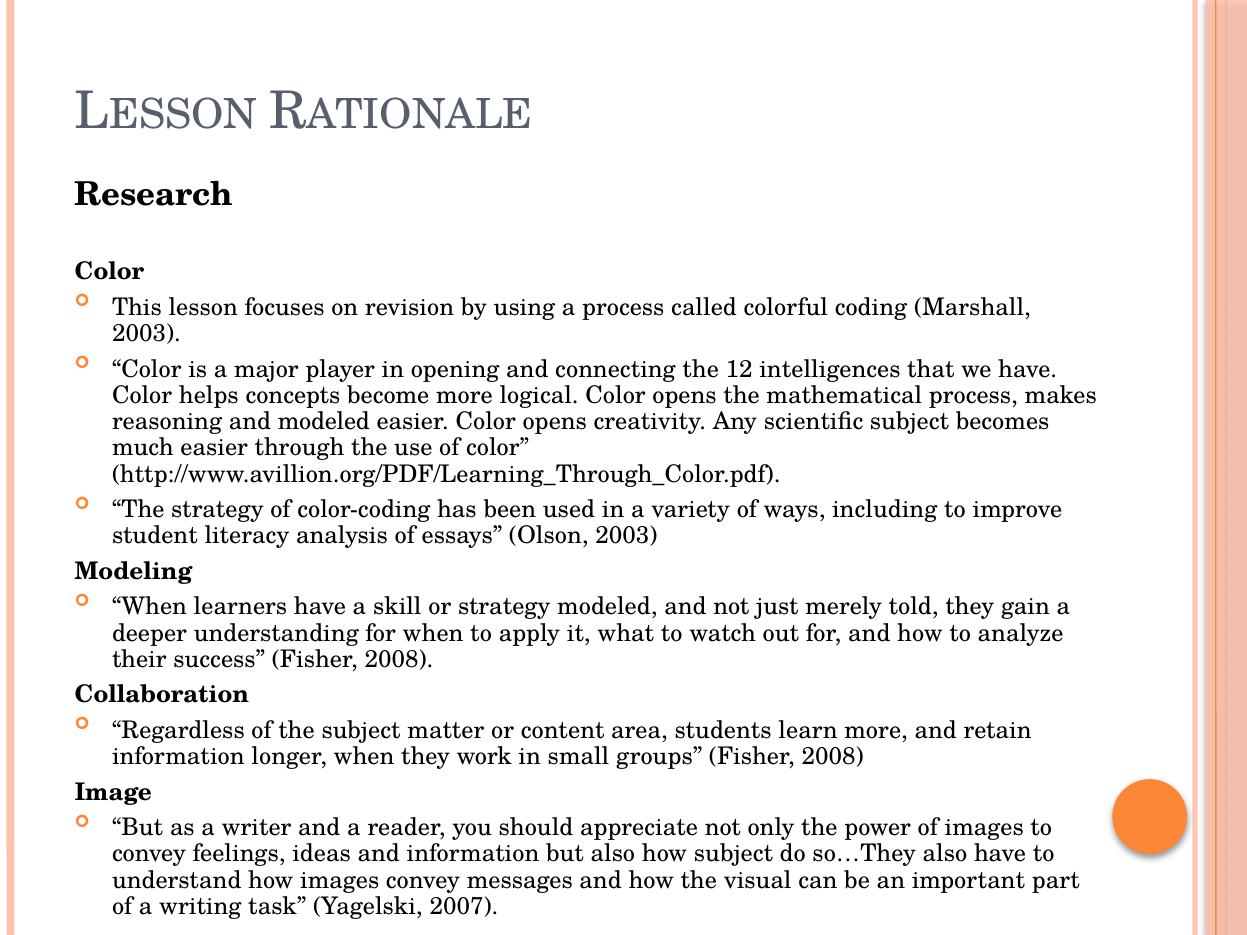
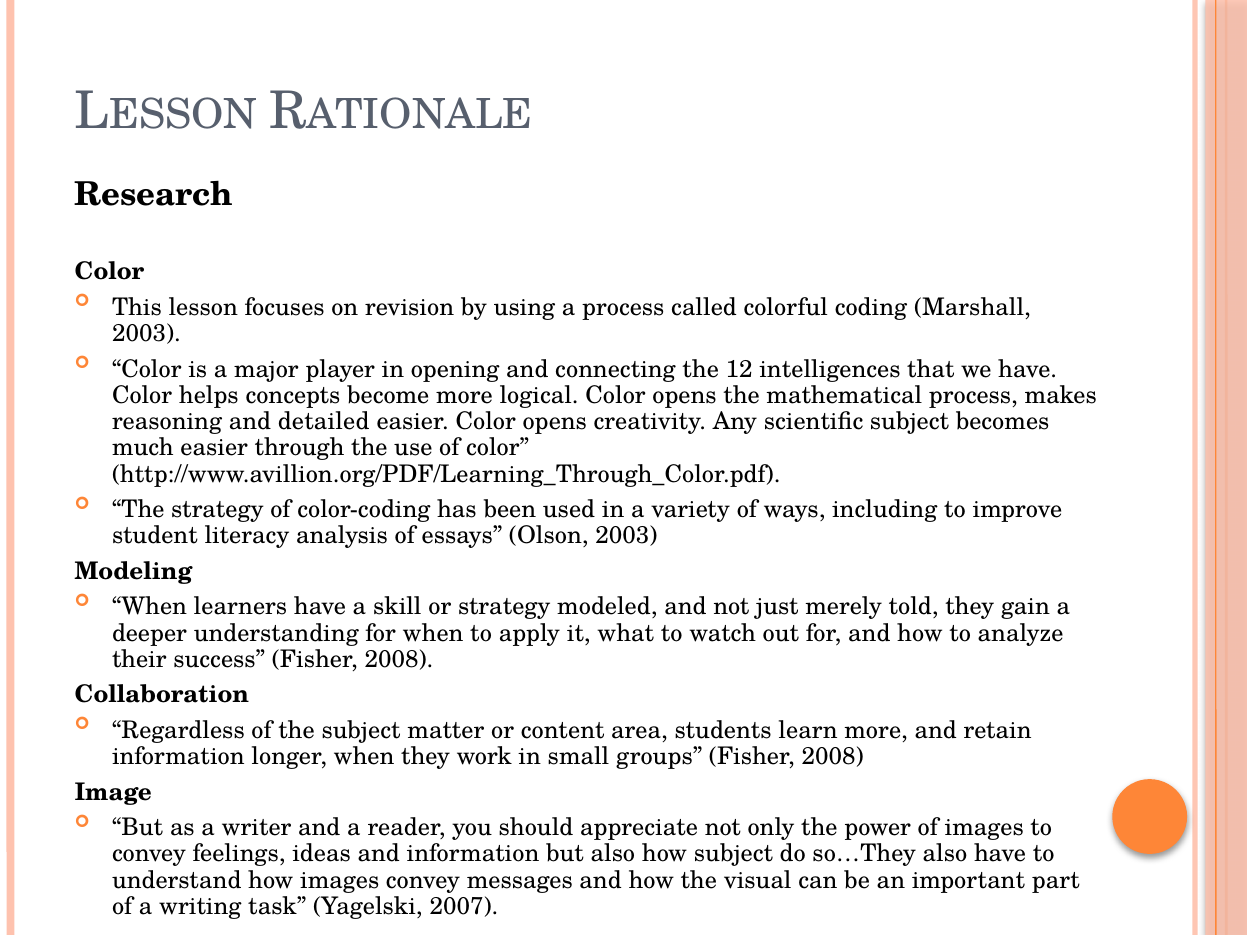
and modeled: modeled -> detailed (324, 422)
